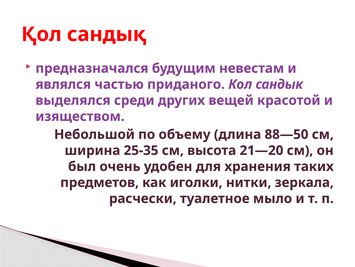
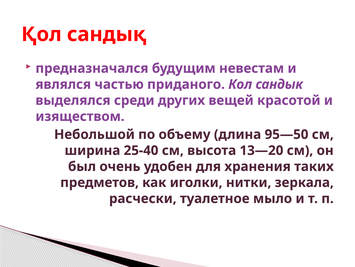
88—50: 88—50 -> 95—50 (287, 134)
25-35: 25-35 -> 25-40 (141, 150)
21—20: 21—20 -> 13—20 (261, 150)
